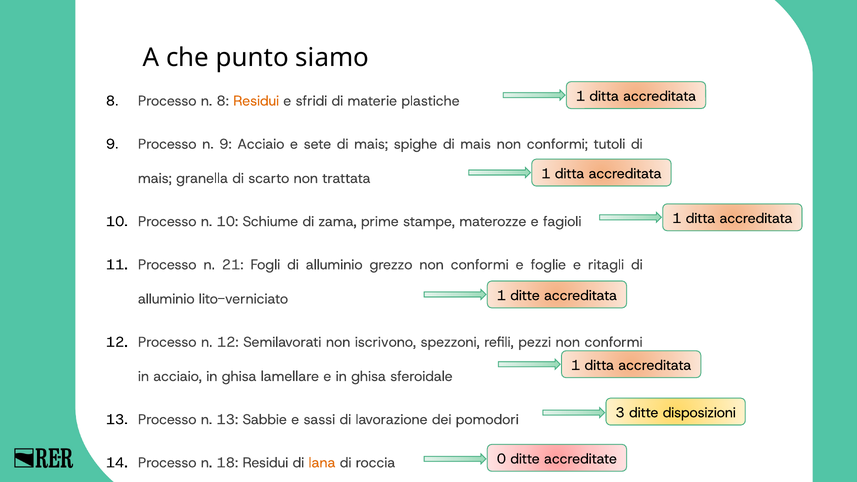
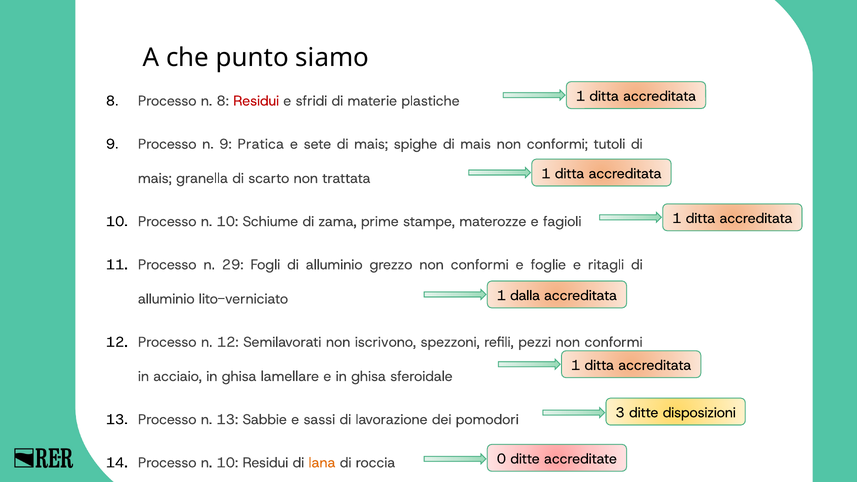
Residui colour: orange -> red (256, 101)
9 Acciaio: Acciaio -> Pratica (261, 144)
21: 21 -> 29 (233, 265)
1 ditte: ditte -> dalla (525, 295)
14 Processo n 18: 18 -> 10 (227, 463)
